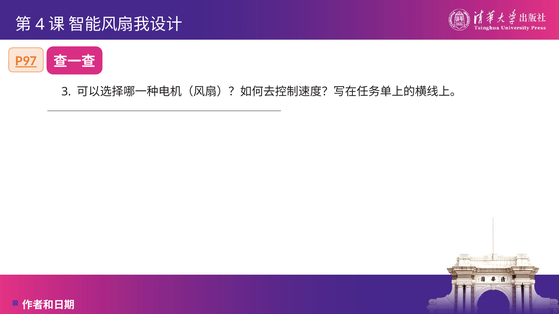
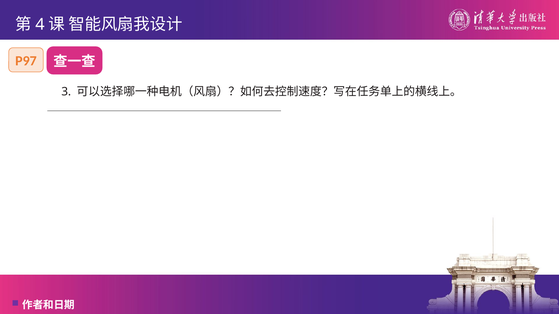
P97 underline: present -> none (26, 61)
